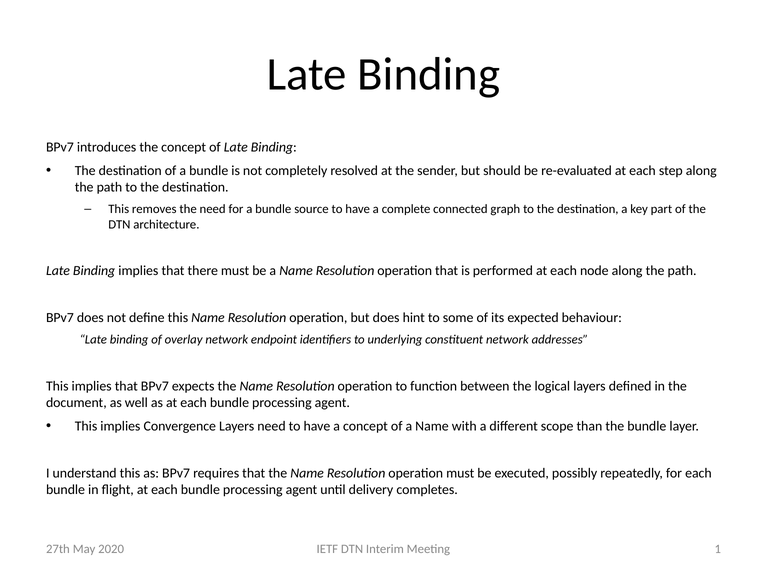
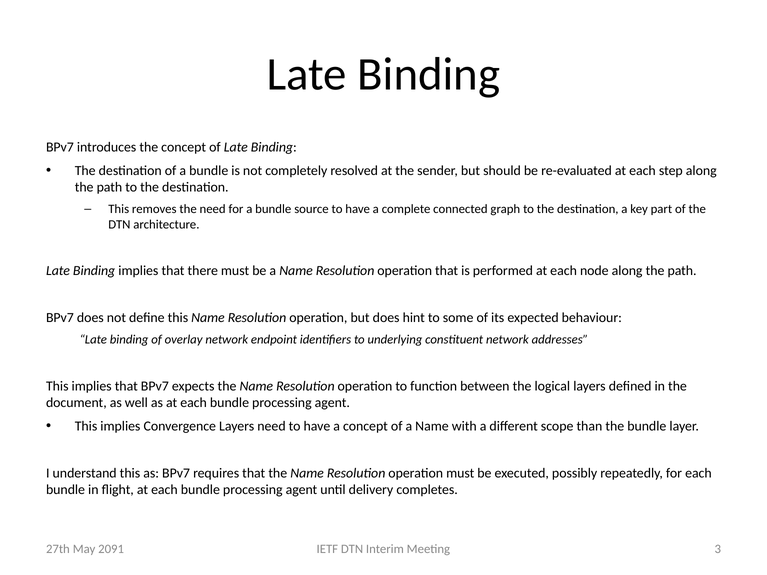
1: 1 -> 3 (718, 549)
2020: 2020 -> 2091 (111, 549)
